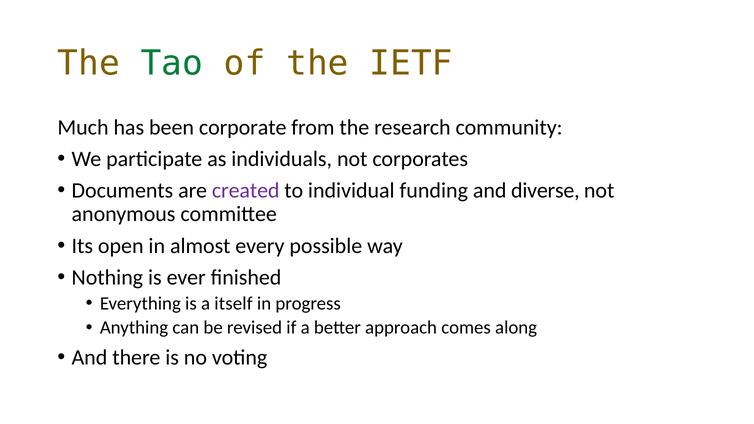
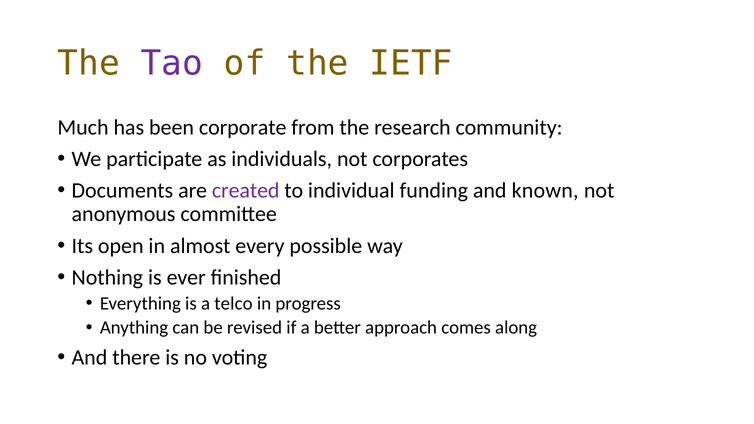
Tao colour: green -> purple (172, 63)
diverse: diverse -> known (545, 191)
itself: itself -> telco (233, 303)
